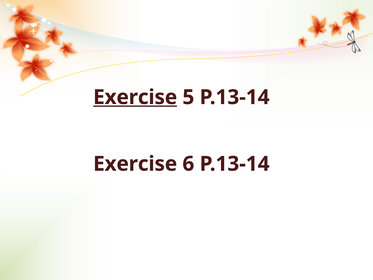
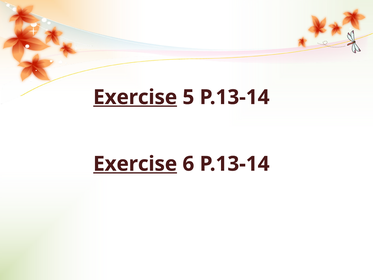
Exercise underline: none -> present (135, 164)
